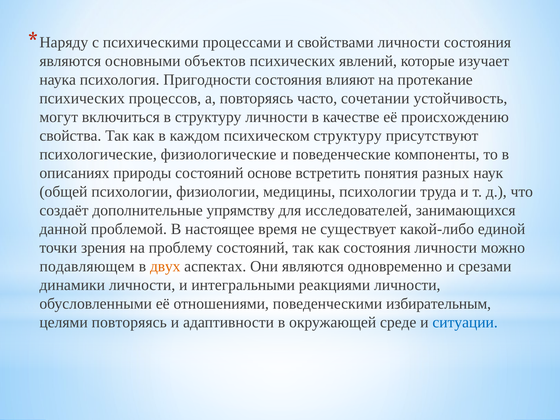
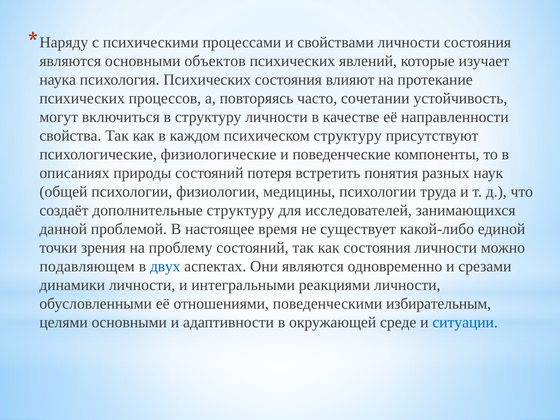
психология Пригодности: Пригодности -> Психических (207, 80)
происхождению: происхождению -> направленности (455, 117)
основе: основе -> потеря (270, 173)
дополнительные упрямству: упрямству -> структуру (241, 210)
двух colour: orange -> blue (165, 267)
целями повторяясь: повторяясь -> основными (129, 323)
